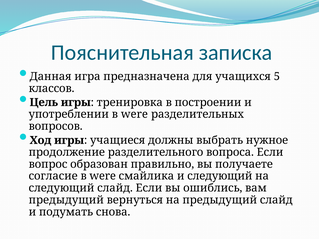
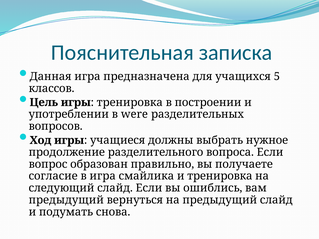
согласие в were: were -> игра (103, 176)
и следующий: следующий -> тренировка (220, 176)
